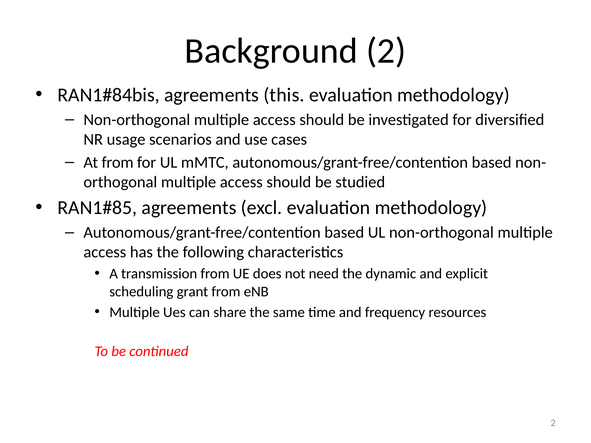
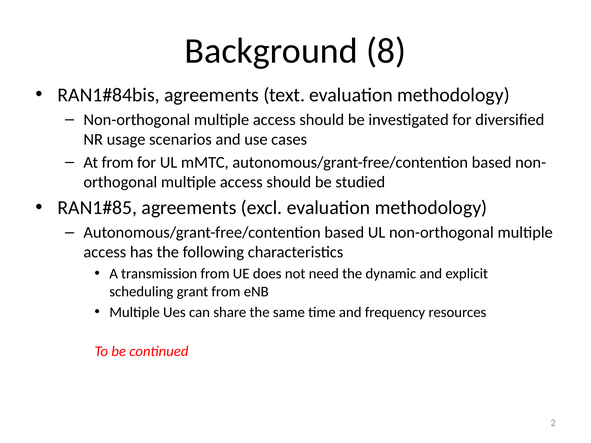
Background 2: 2 -> 8 (386, 51)
this: this -> text (284, 95)
